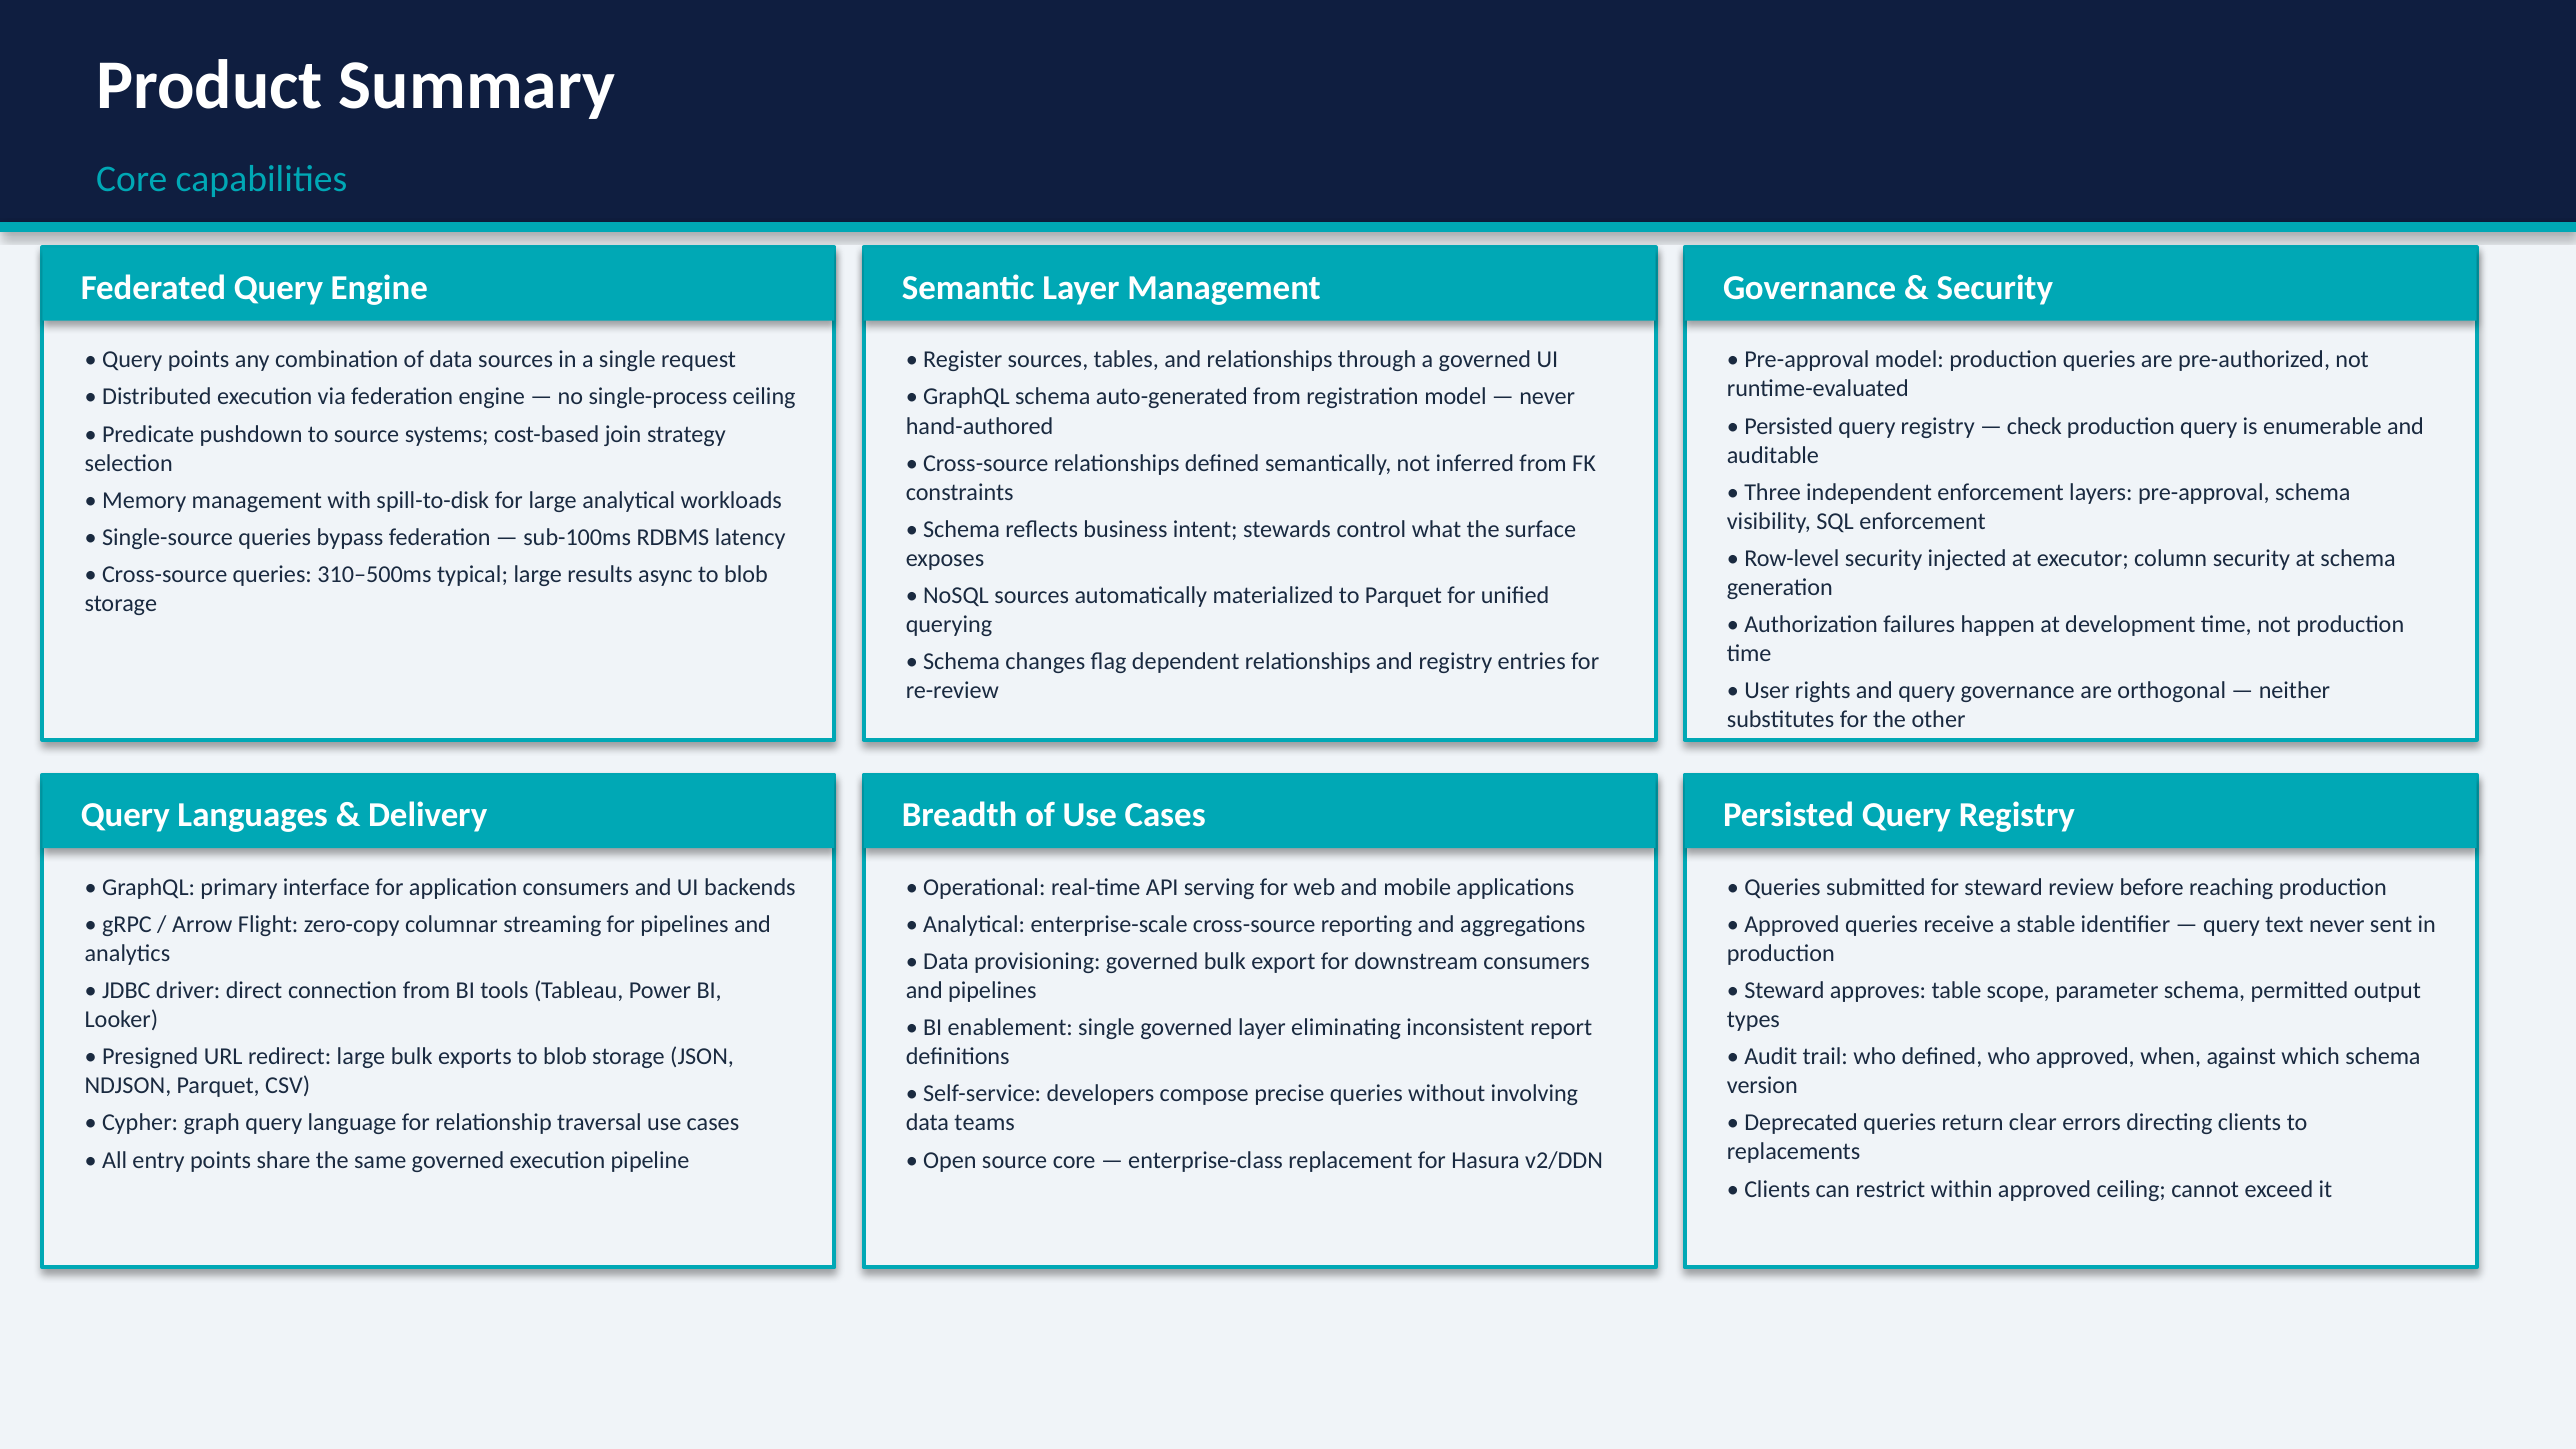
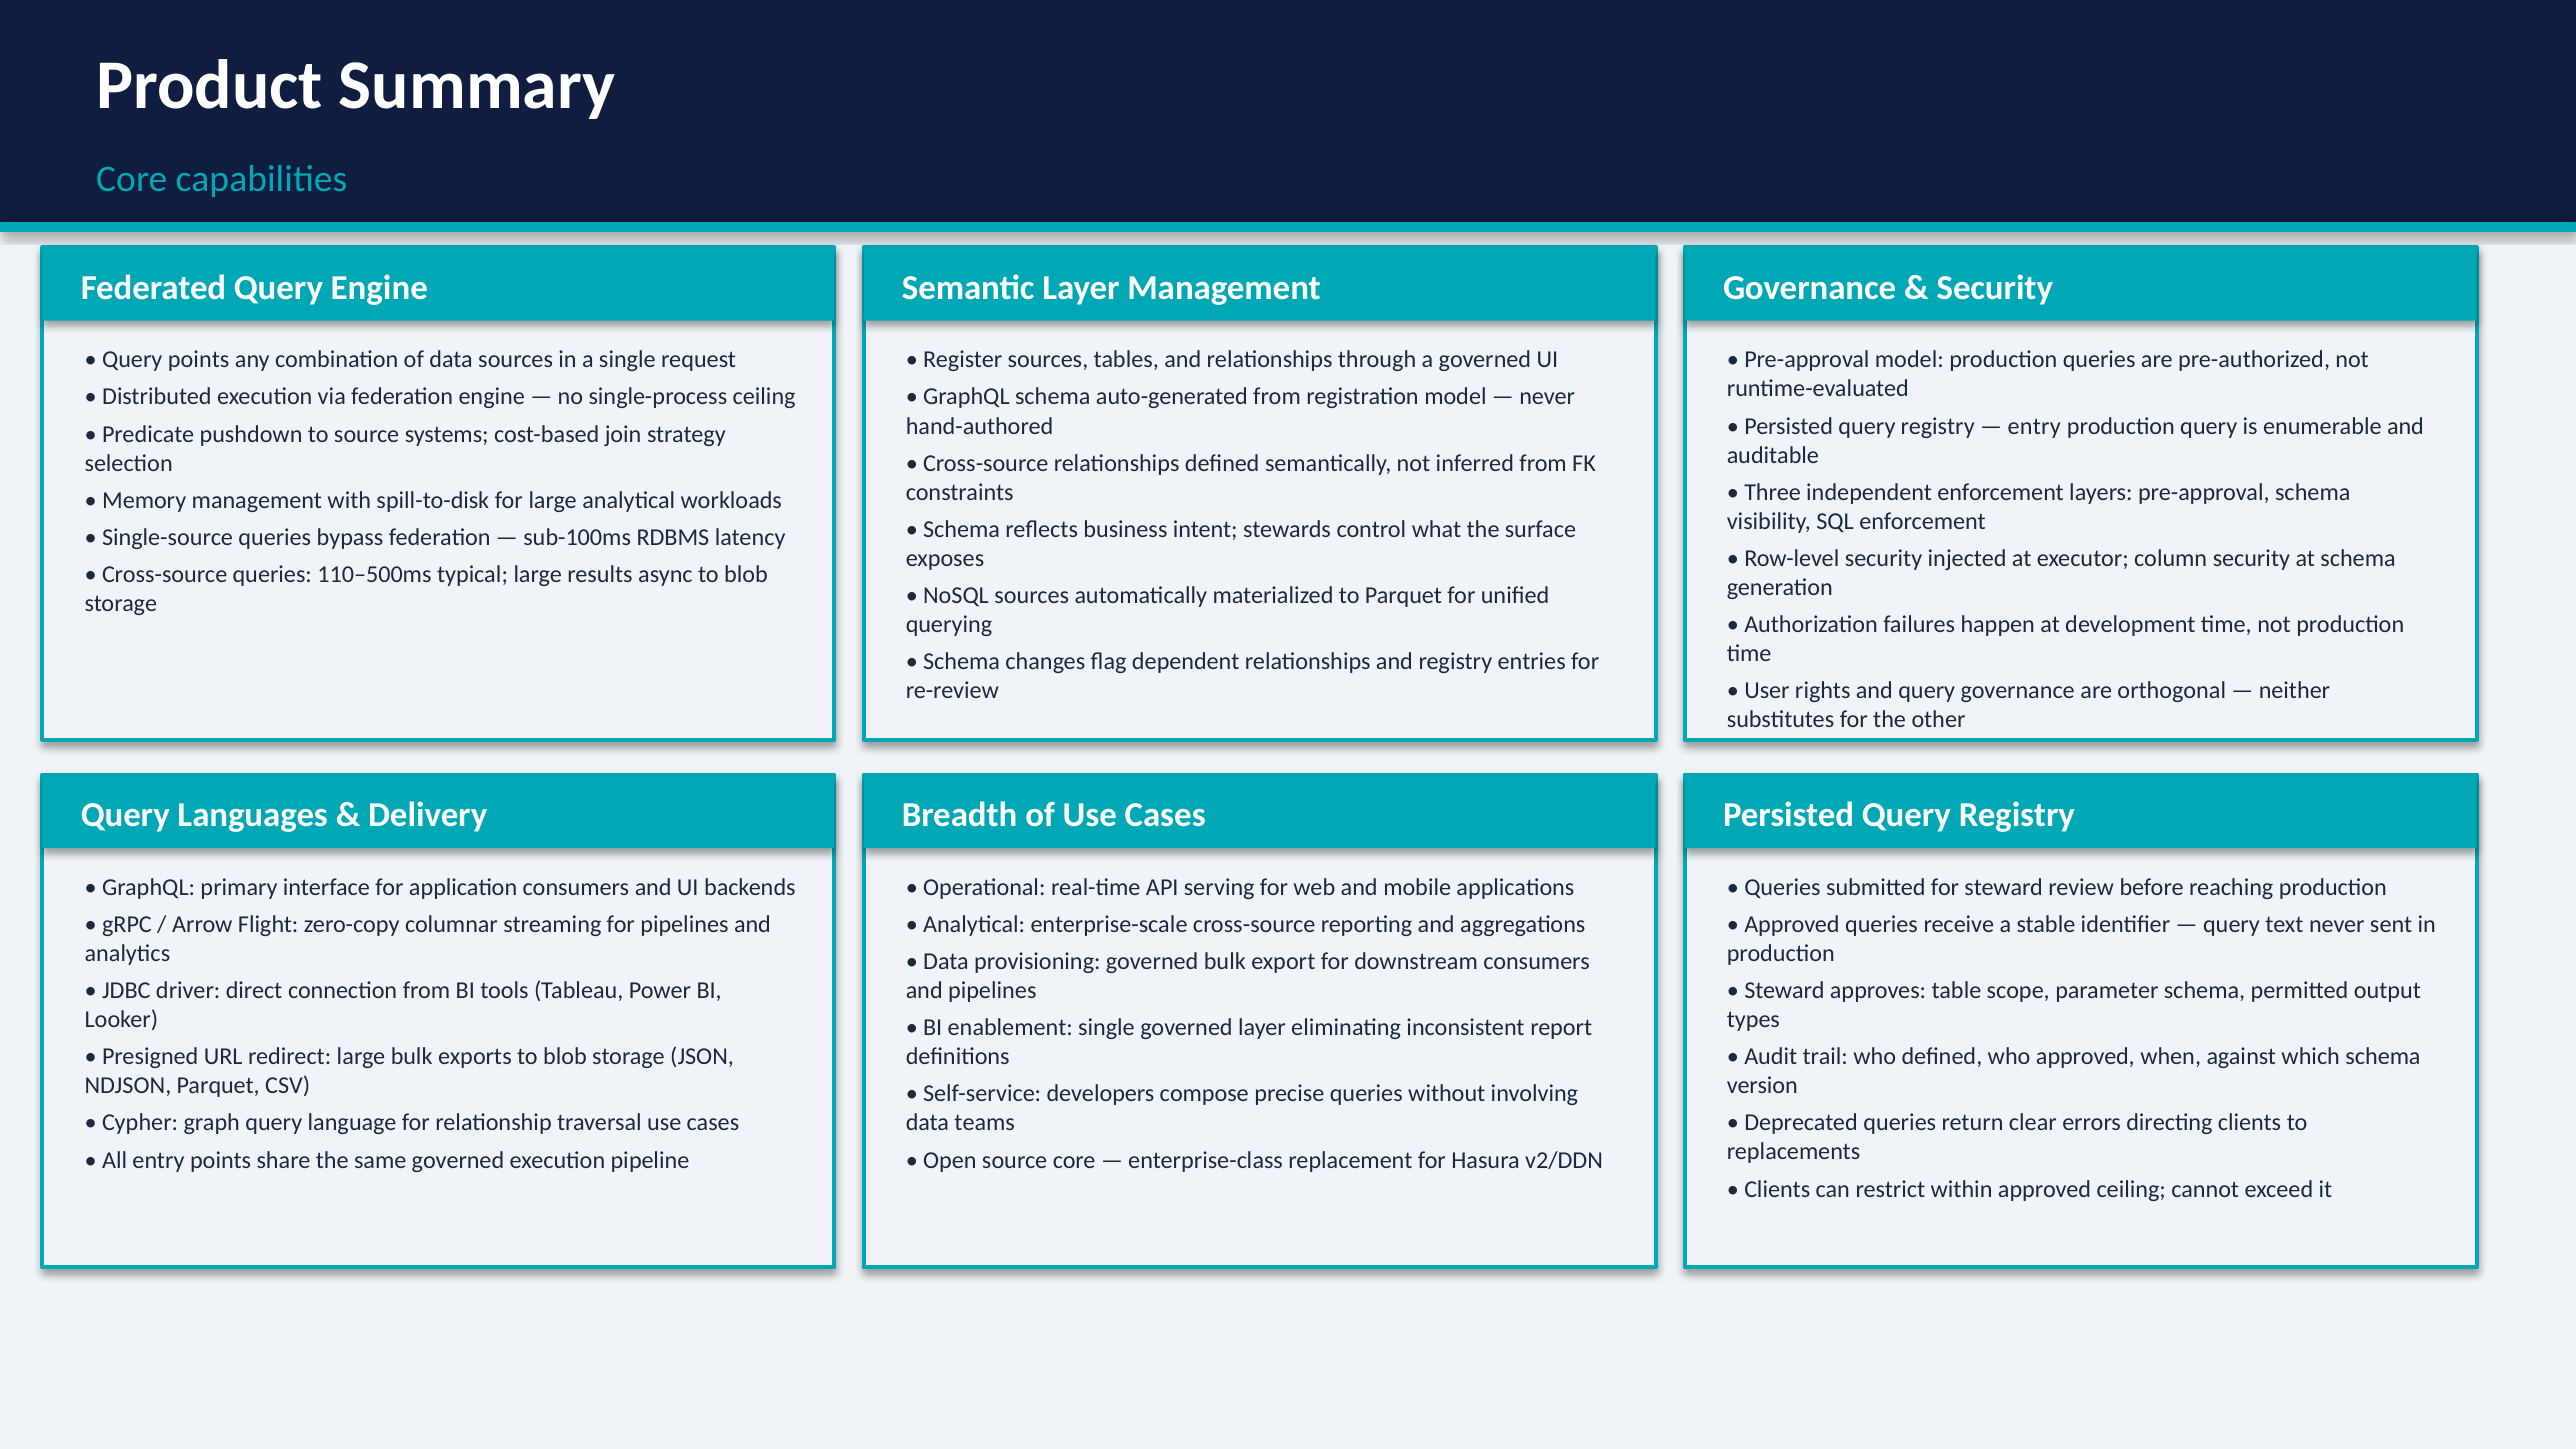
check: check -> entry (2034, 426)
310–500ms: 310–500ms -> 110–500ms (374, 575)
